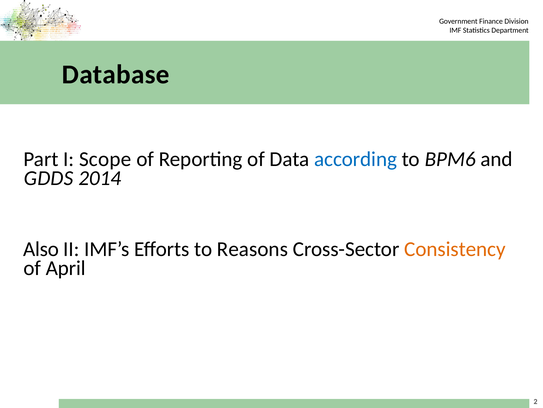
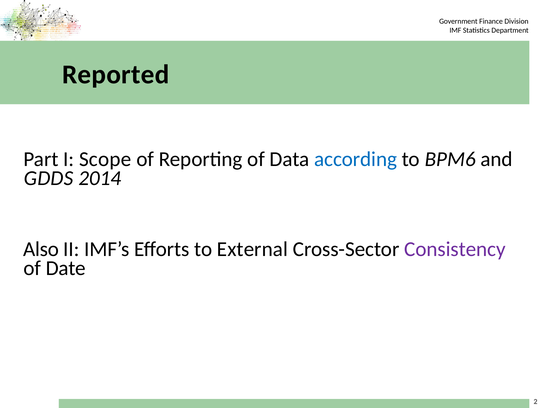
Database: Database -> Reported (116, 74)
Reasons: Reasons -> External (252, 249)
Consistency colour: orange -> purple (455, 249)
April: April -> Date (66, 268)
